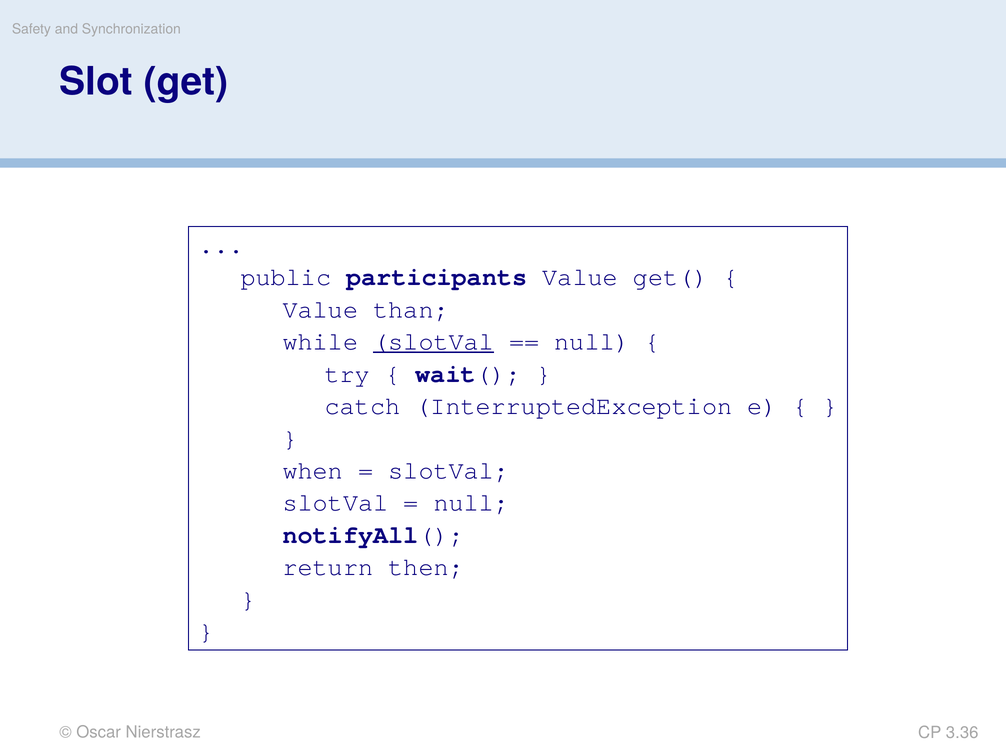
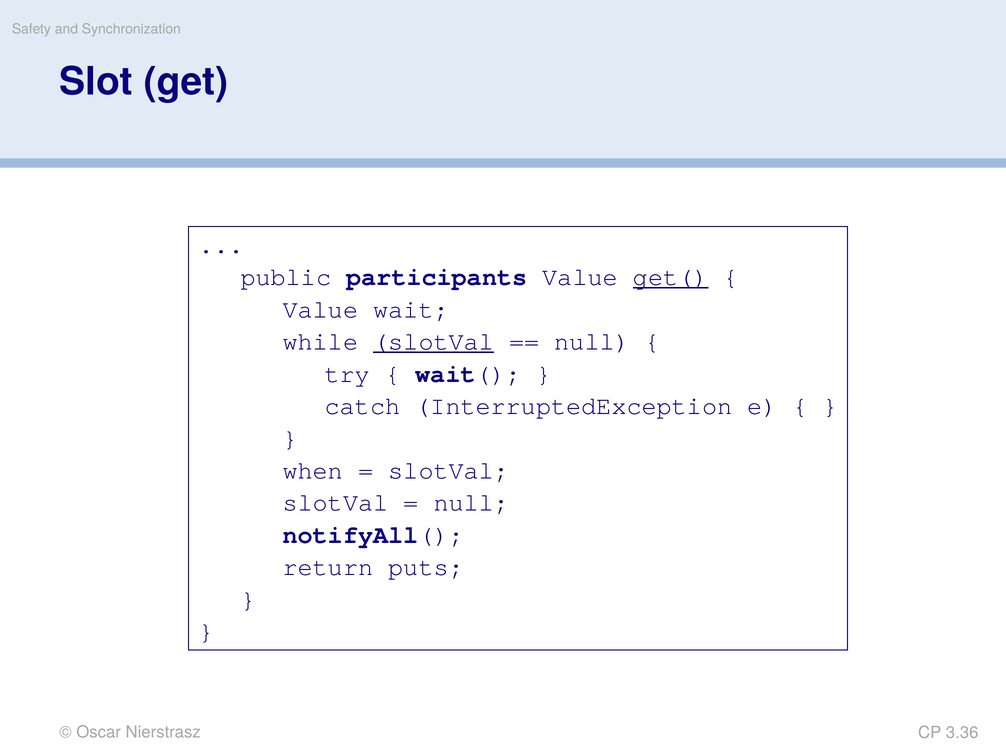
get( underline: none -> present (671, 277)
than: than -> wait (411, 309)
then: then -> puts (426, 567)
